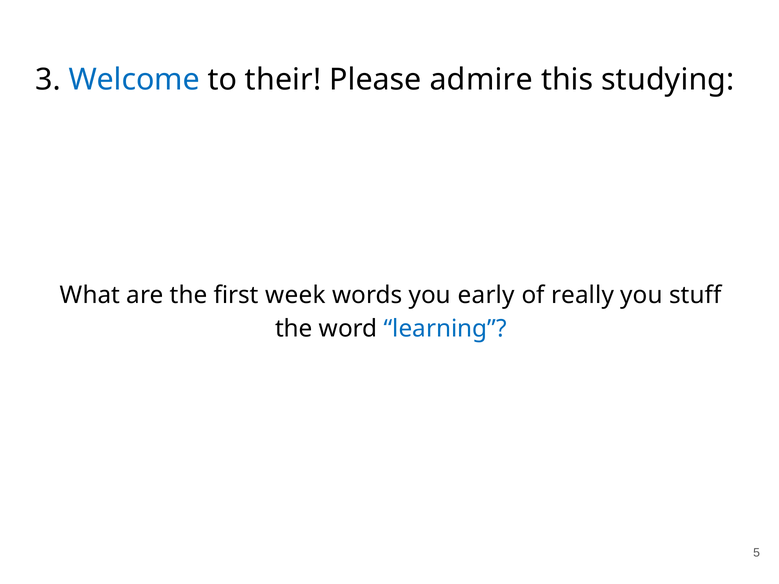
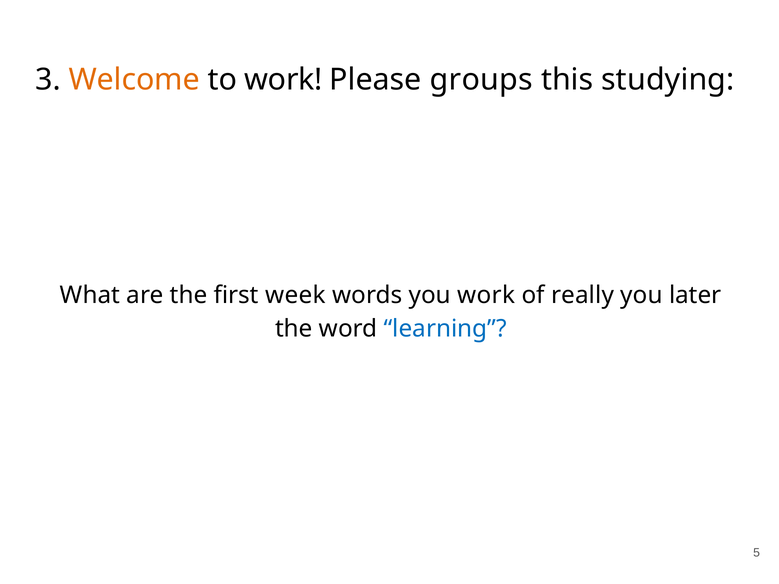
Welcome colour: blue -> orange (134, 80)
to their: their -> work (283, 80)
admire: admire -> groups (481, 80)
you early: early -> work (486, 295)
stuff: stuff -> later (695, 295)
